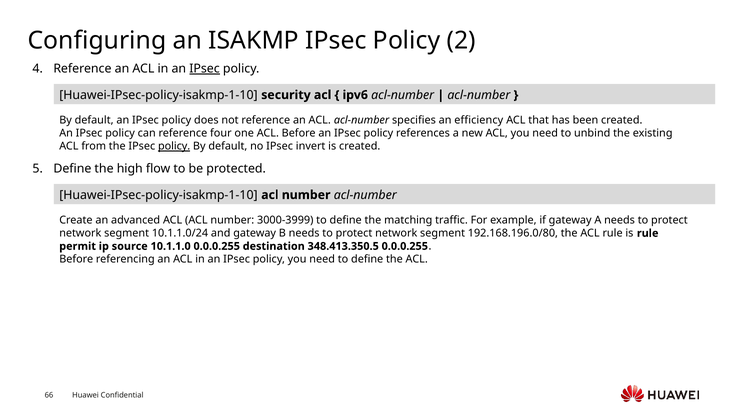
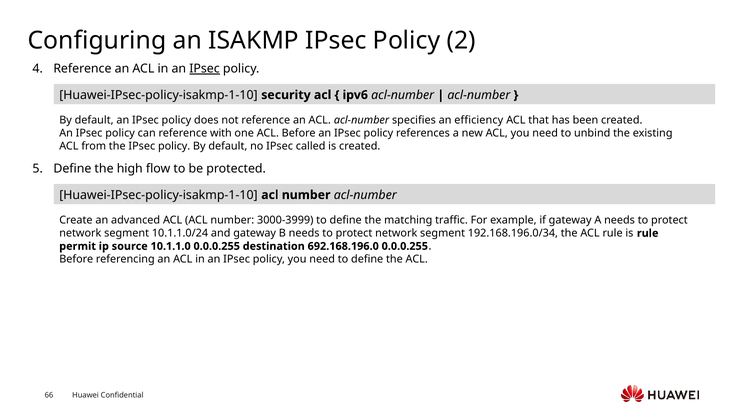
four: four -> with (221, 133)
policy underline: present -> none (174, 146)
invert: invert -> called (311, 146)
192.168.196.0/80: 192.168.196.0/80 -> 192.168.196.0/34 (513, 233)
348.413.350.5: 348.413.350.5 -> 692.168.196.0 (343, 246)
